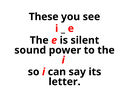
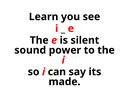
These: These -> Learn (44, 17)
letter: letter -> made (65, 82)
